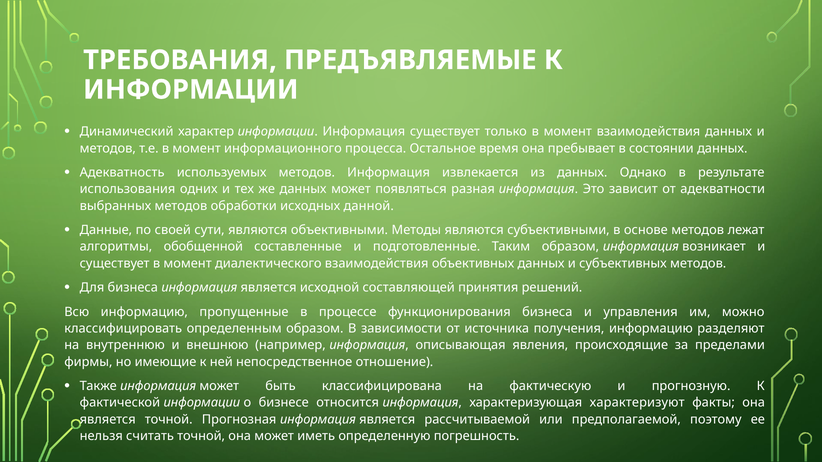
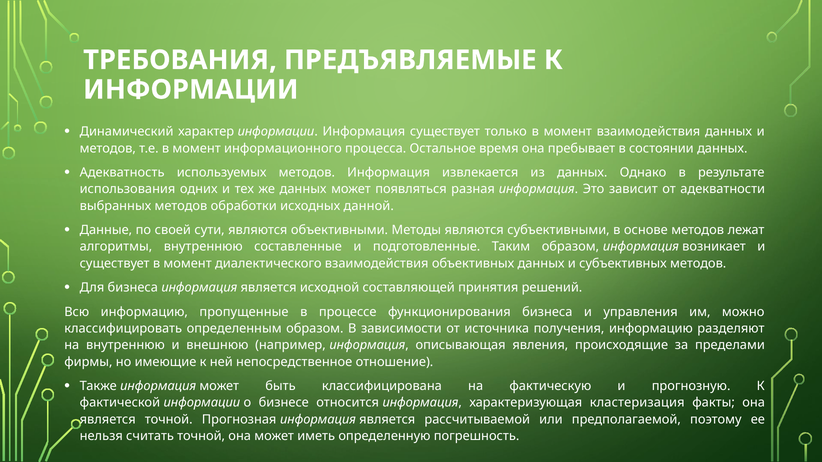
алгоритмы обобщенной: обобщенной -> внутреннюю (203, 247)
характеризуют: характеризуют -> кластеризация (637, 403)
